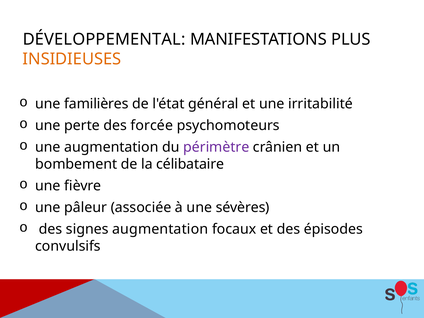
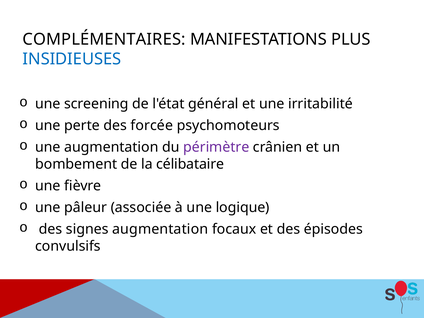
DÉVELOPPEMENTAL: DÉVELOPPEMENTAL -> COMPLÉMENTAIRES (104, 39)
INSIDIEUSES colour: orange -> blue (72, 59)
familières: familières -> screening (96, 104)
sévères: sévères -> logique (243, 207)
